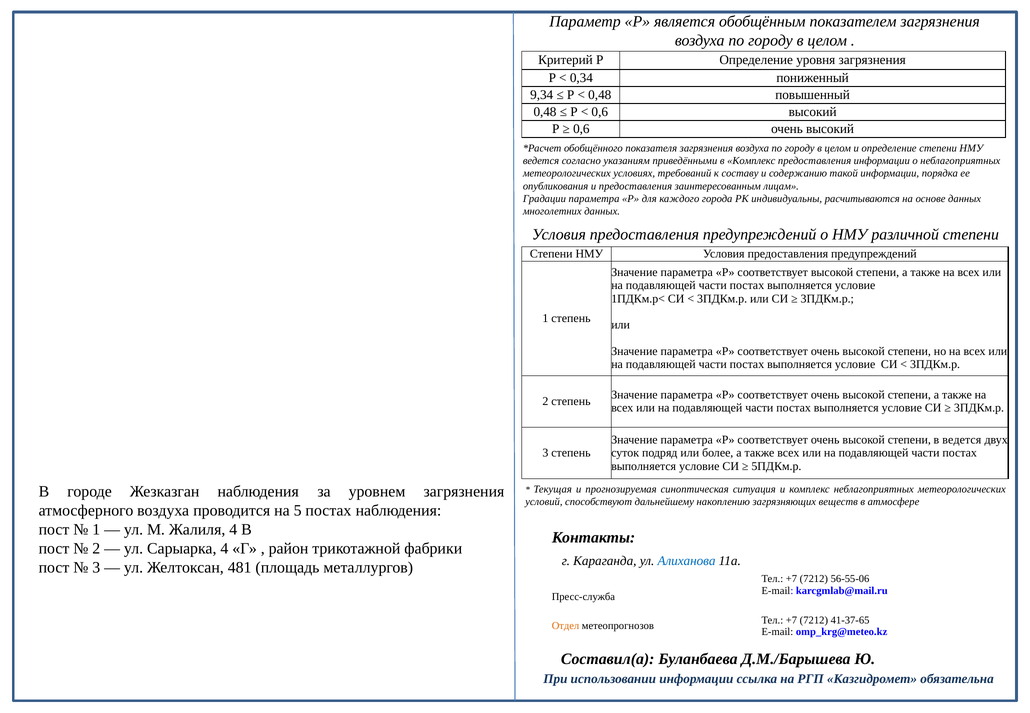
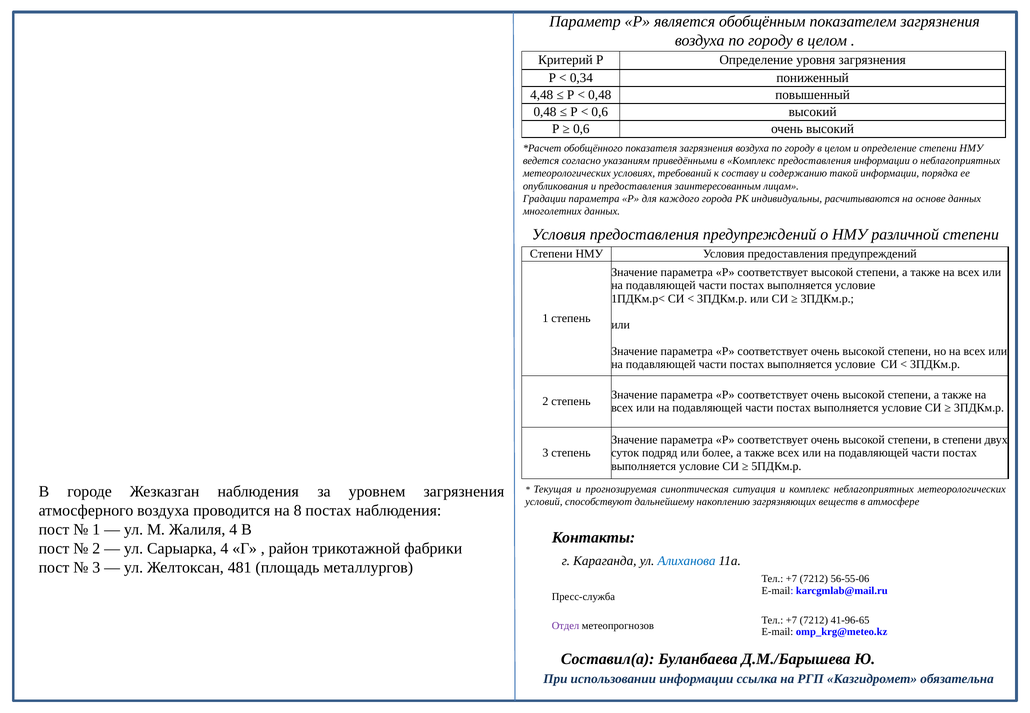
9,34: 9,34 -> 4,48 (542, 95)
в ведется: ведется -> степени (962, 440)
5: 5 -> 8 (298, 511)
41-37-65: 41-37-65 -> 41-96-65 (850, 620)
Отдел colour: orange -> purple (566, 626)
